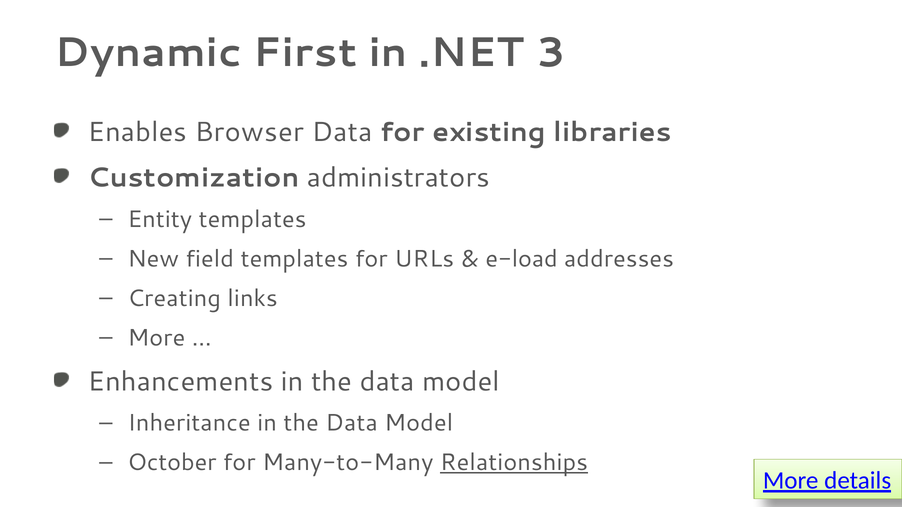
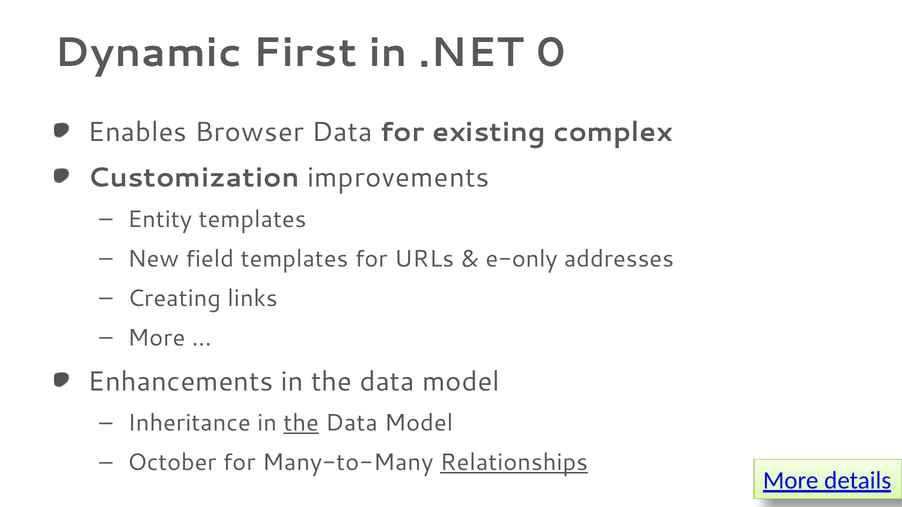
3: 3 -> 0 (551, 52)
libraries: libraries -> complex (613, 132)
administrators: administrators -> improvements (398, 178)
e-load: e-load -> e-only (522, 259)
the underline: none -> present (301, 423)
